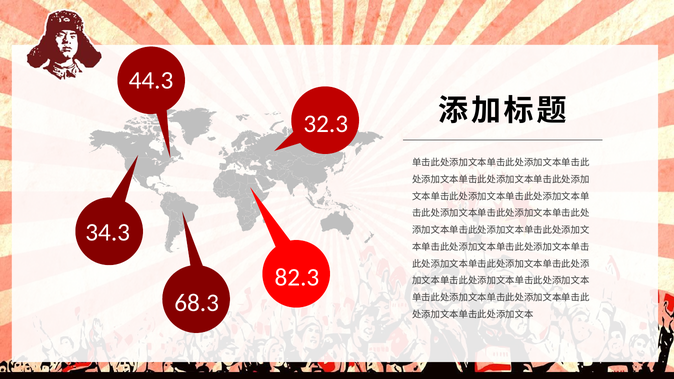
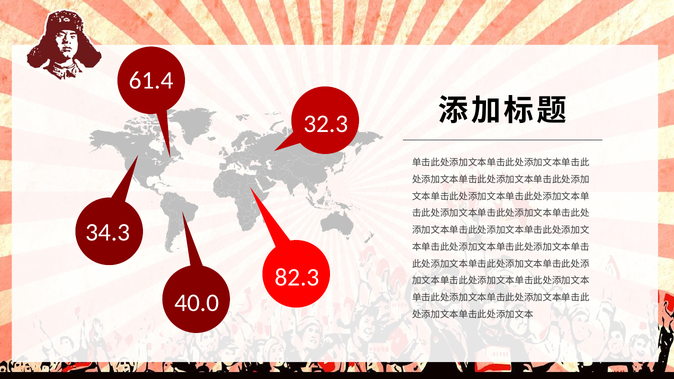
44.3: 44.3 -> 61.4 (151, 81)
68.3: 68.3 -> 40.0 (197, 303)
